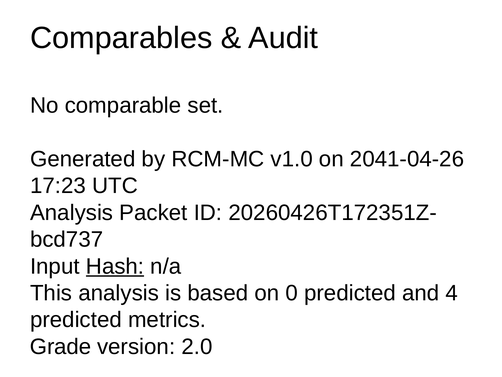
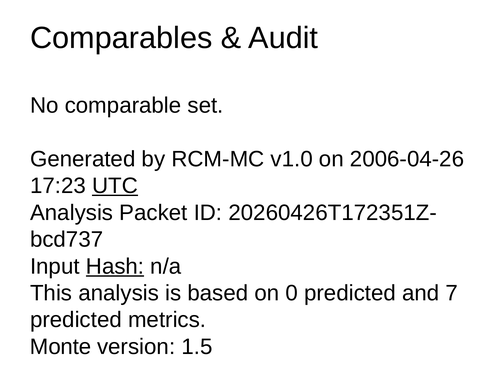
2041-04-26: 2041-04-26 -> 2006-04-26 (407, 159)
UTC underline: none -> present (115, 186)
4: 4 -> 7 (452, 293)
Grade: Grade -> Monte (61, 346)
2.0: 2.0 -> 1.5 (197, 346)
